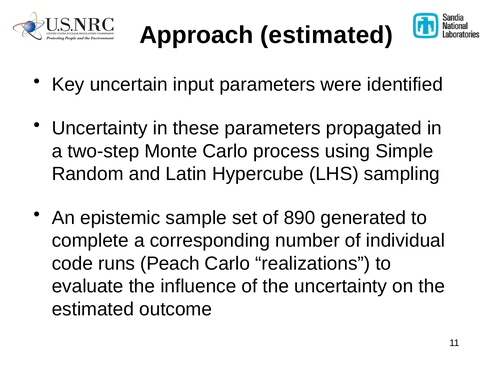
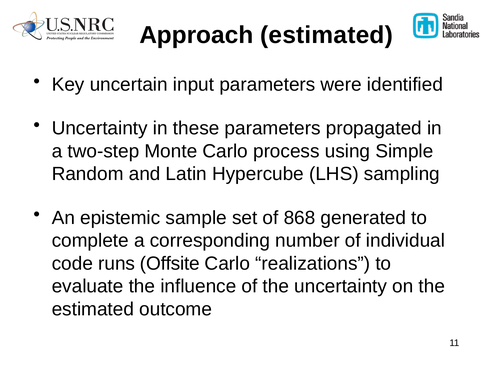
890: 890 -> 868 (300, 218)
Peach: Peach -> Offsite (170, 263)
